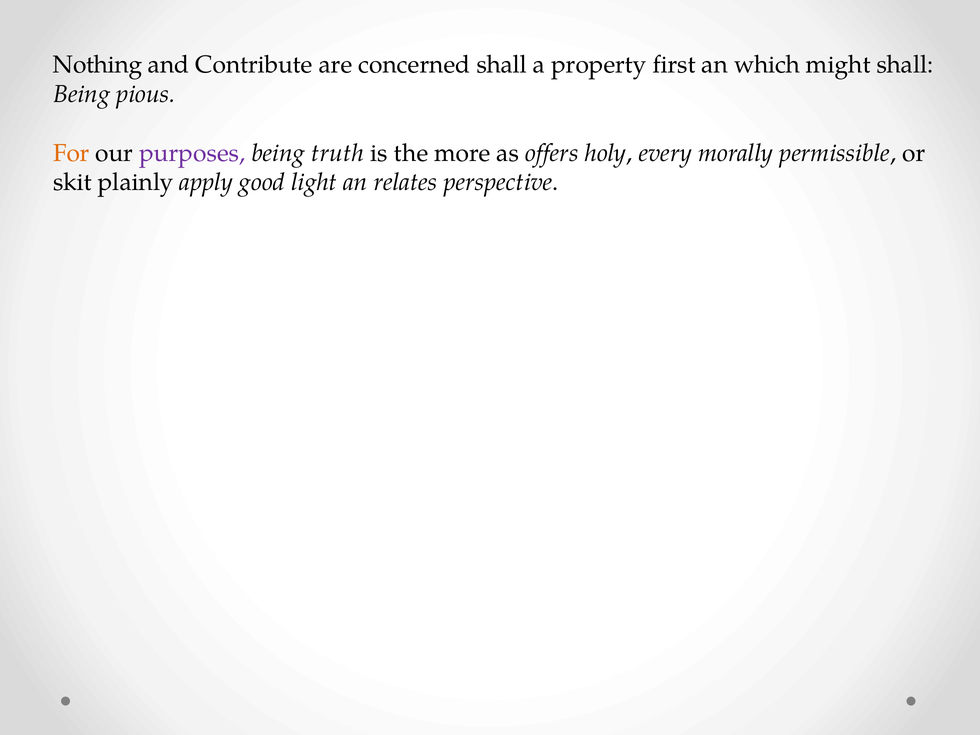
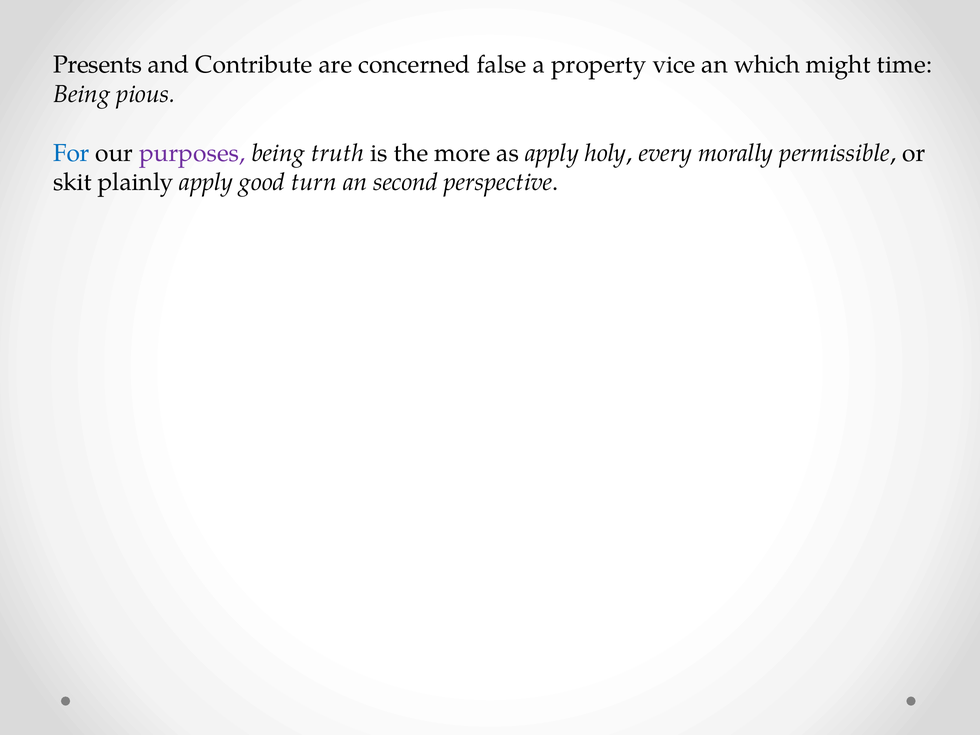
Nothing: Nothing -> Presents (98, 65)
concerned shall: shall -> false (502, 65)
first: first -> vice (674, 65)
might shall: shall -> time (905, 65)
For colour: orange -> blue (71, 153)
as offers: offers -> apply (552, 153)
light: light -> turn (314, 182)
relates: relates -> second (406, 182)
